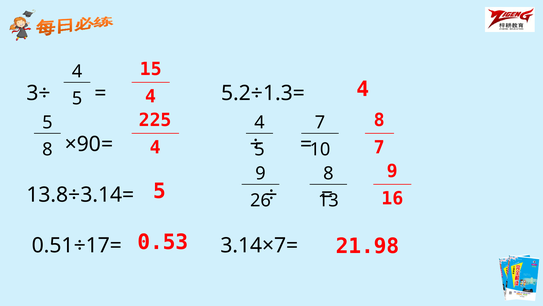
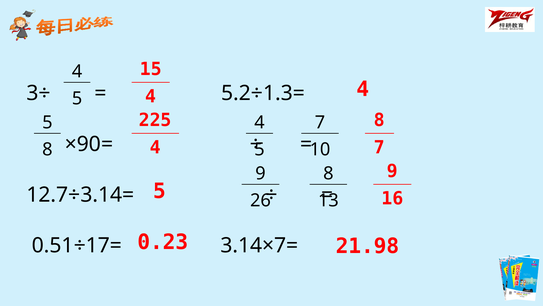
13.8÷3.14=: 13.8÷3.14= -> 12.7÷3.14= (80, 194)
0.53: 0.53 -> 0.23 (163, 242)
